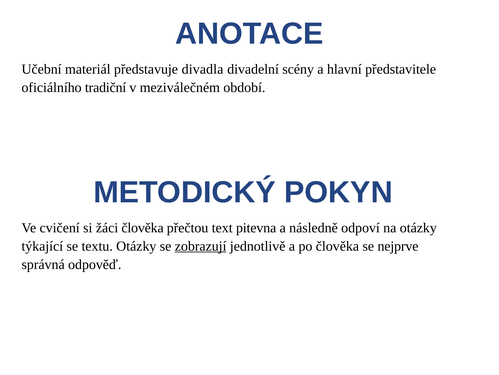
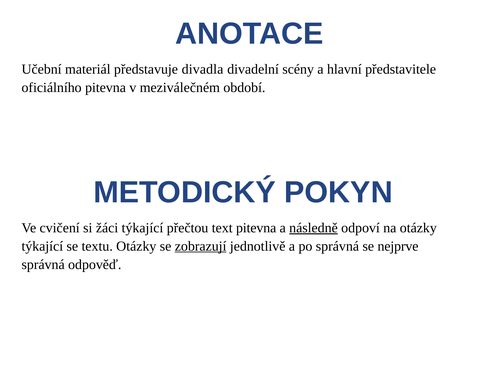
oficiálního tradiční: tradiční -> pitevna (106, 87)
žáci člověka: člověka -> týkající (142, 227)
následně underline: none -> present (313, 227)
po člověka: člověka -> správná (337, 246)
